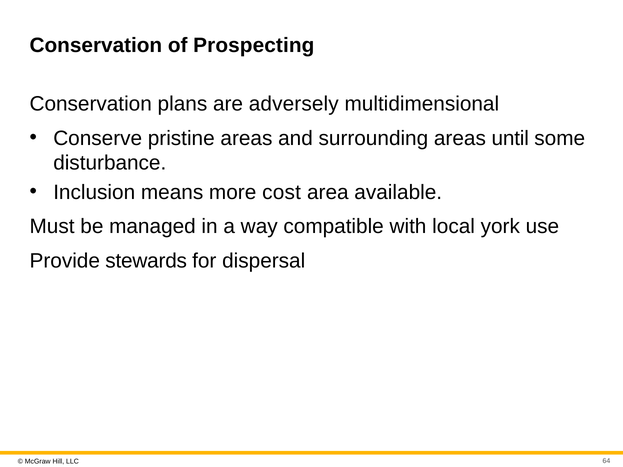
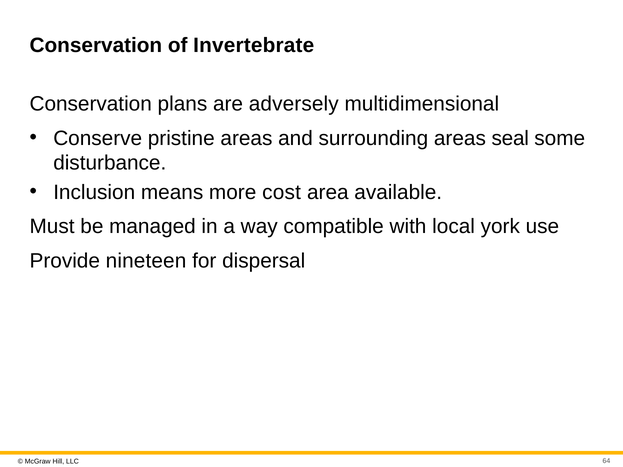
Prospecting: Prospecting -> Invertebrate (254, 45)
until: until -> seal (510, 138)
stewards: stewards -> nineteen (146, 261)
